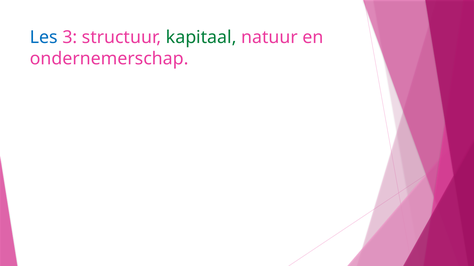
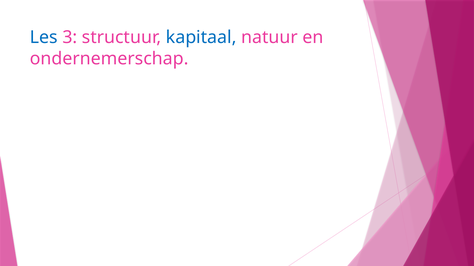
kapitaal colour: green -> blue (201, 37)
